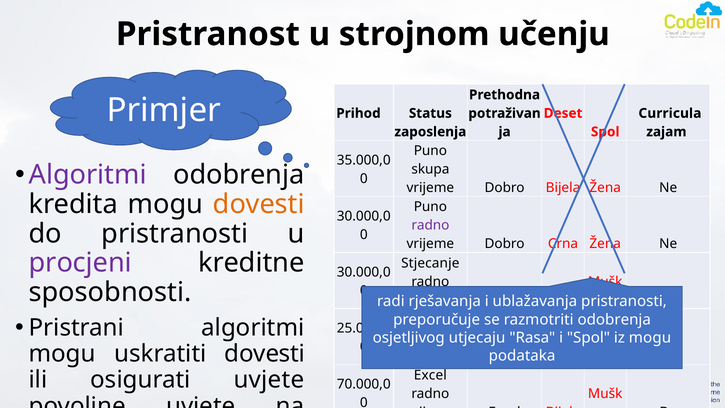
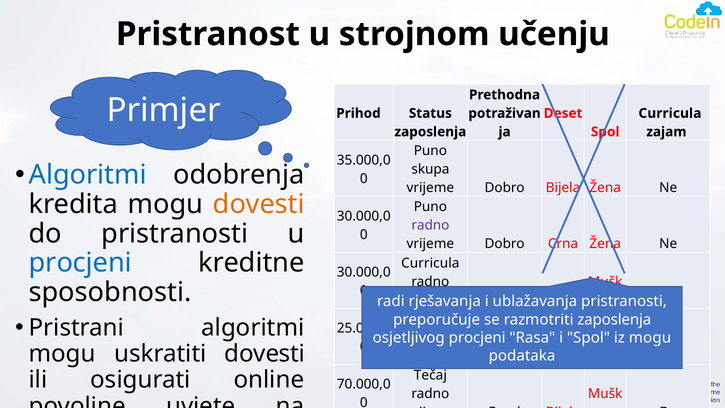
Algoritmi colour: purple -> blue (88, 175)
procjeni colour: purple -> blue (80, 263)
Stjecanje: Stjecanje -> Curricula (430, 263)
razmotriti odobrenja: odobrenja -> zaposlenja (614, 319)
utjecaju: utjecaju -> procjeni (477, 338)
Excel: Excel -> Tečaj (430, 375)
osigurati uvjete: uvjete -> online (269, 380)
